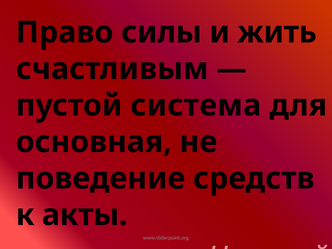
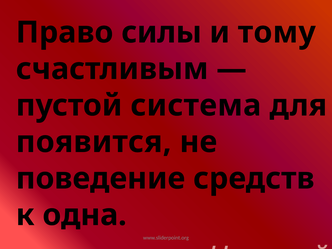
жить: жить -> тому (277, 32)
основная: основная -> появится (94, 142)
акты: акты -> одна (85, 215)
